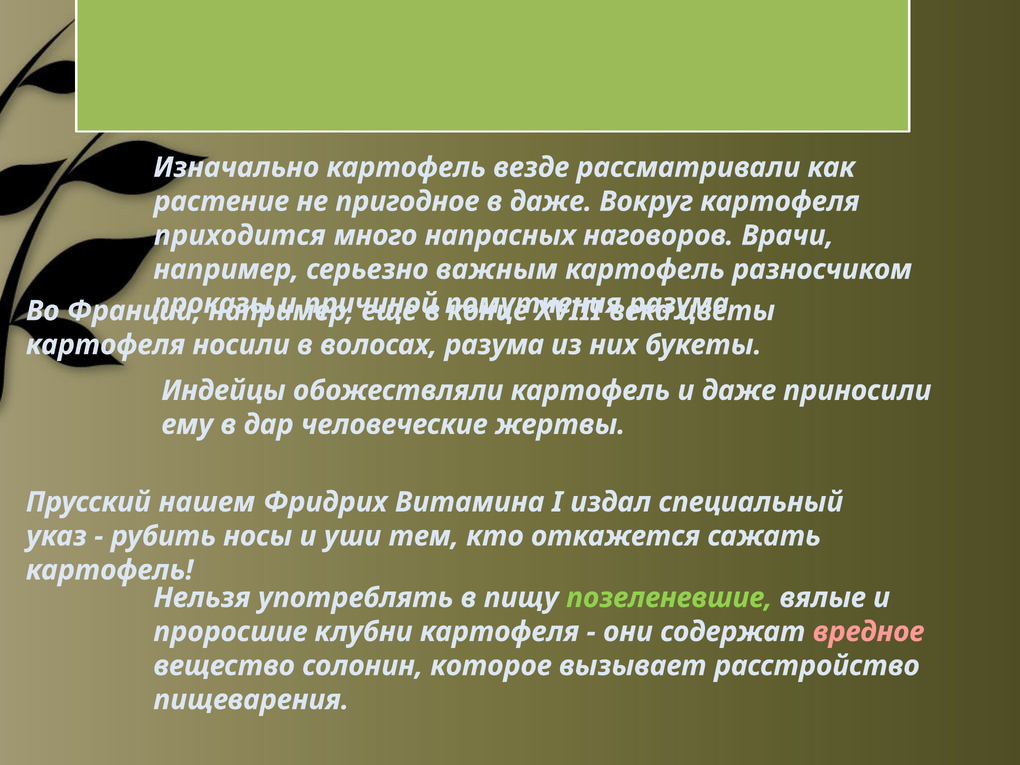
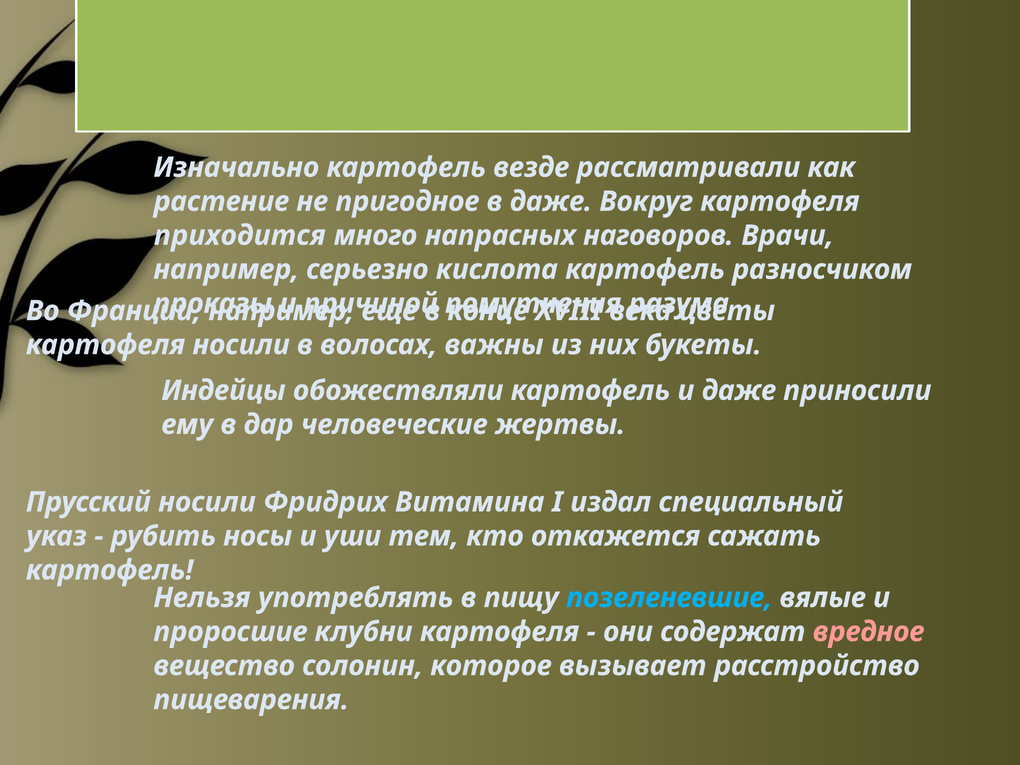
важным: важным -> кислота (497, 269)
волосах разума: разума -> важны (494, 345)
Прусский нашем: нашем -> носили (207, 502)
позеленевшие colour: light green -> light blue (669, 598)
